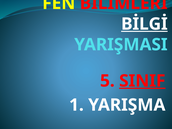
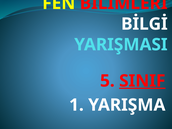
BİLGİ underline: present -> none (144, 24)
